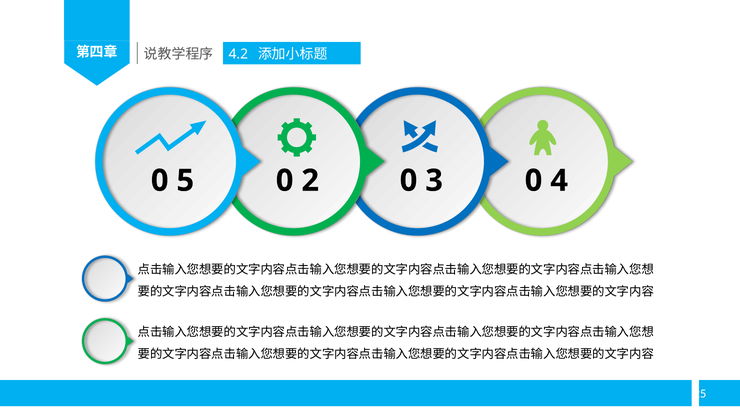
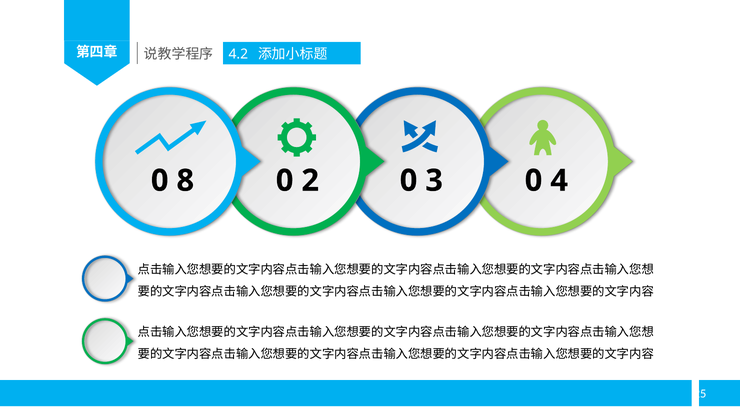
5: 5 -> 8 (185, 181)
